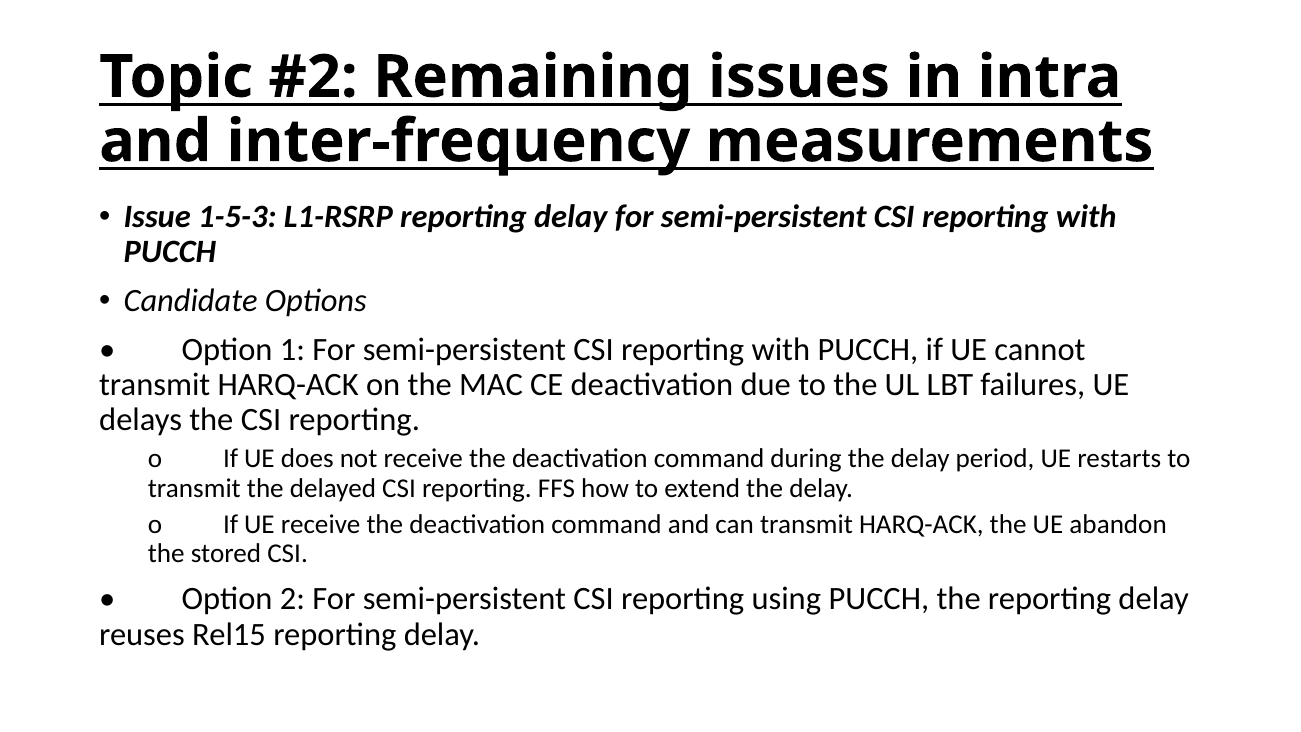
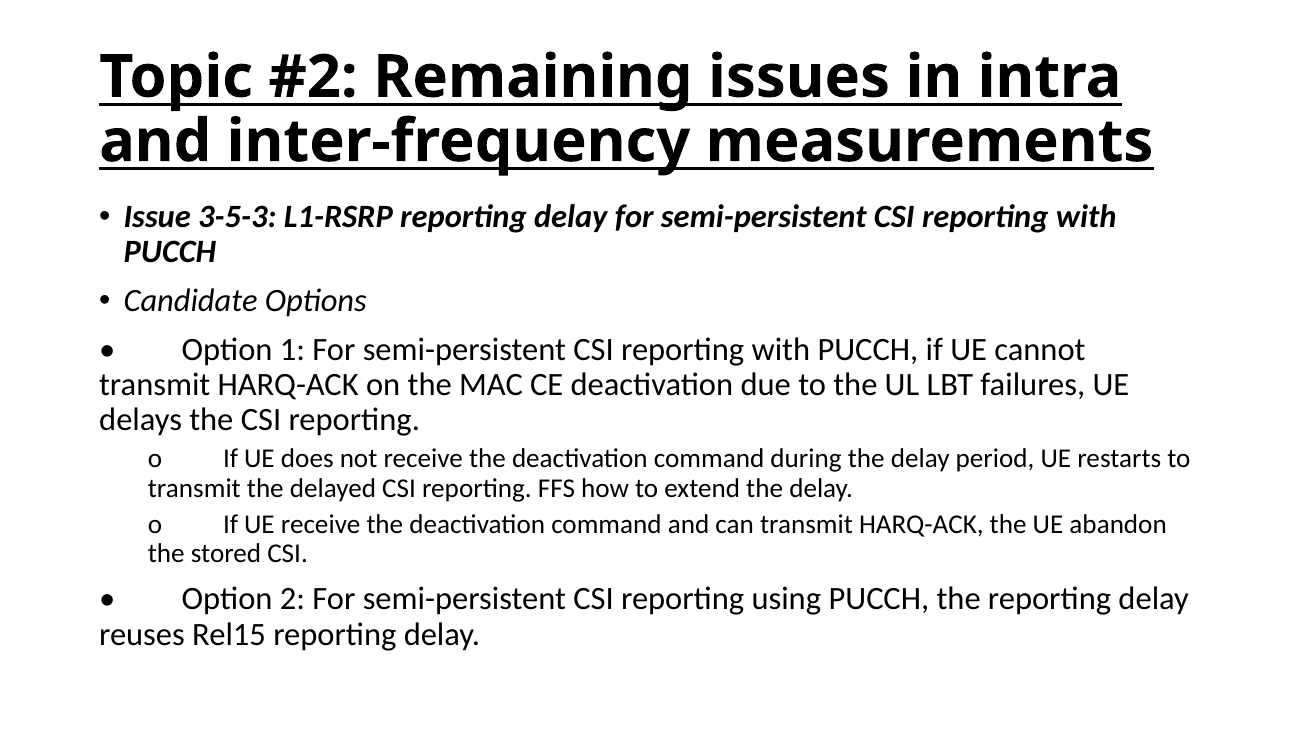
1-5-3: 1-5-3 -> 3-5-3 (237, 217)
